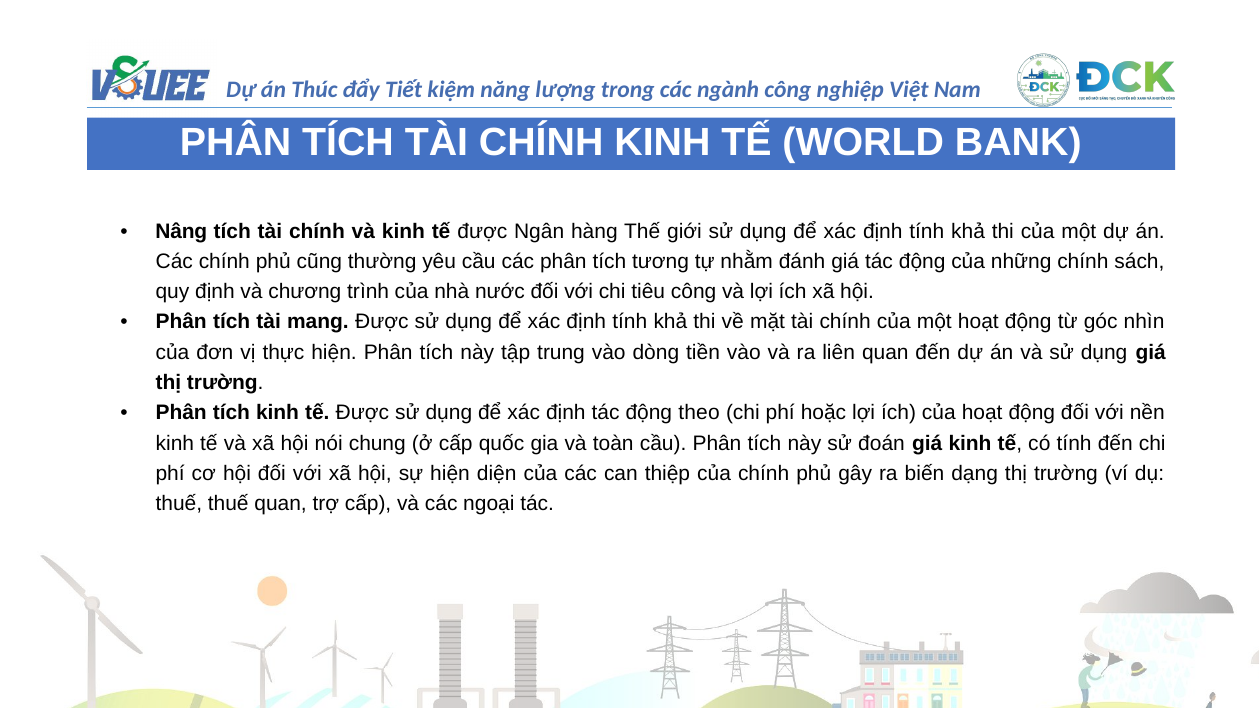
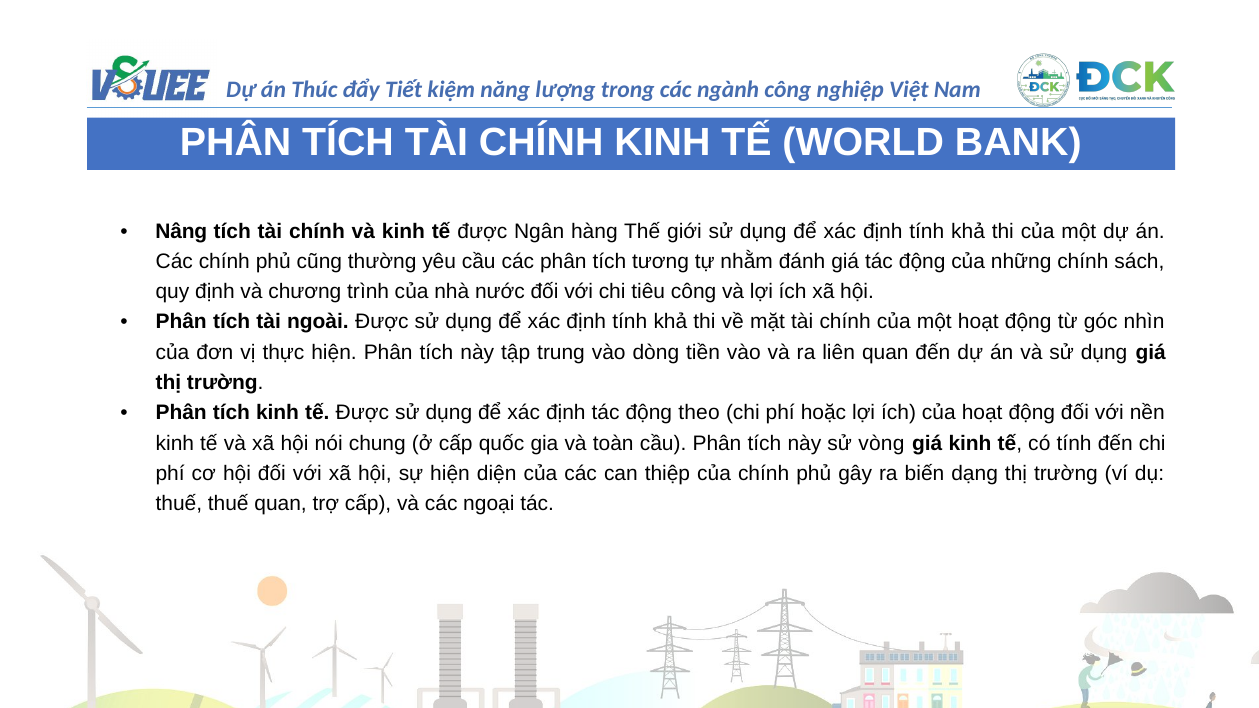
mang: mang -> ngoài (318, 322)
đoán: đoán -> vòng (881, 443)
